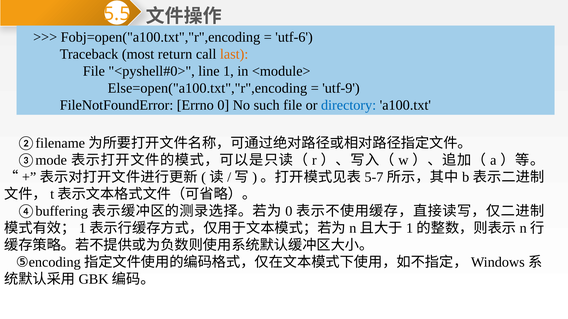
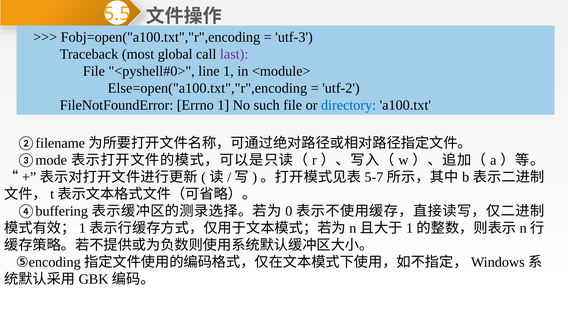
utf-6: utf-6 -> utf-3 (294, 37)
return: return -> global (175, 54)
last colour: orange -> purple (234, 54)
utf-9: utf-9 -> utf-2 (341, 88)
Errno 0: 0 -> 1 (223, 105)
